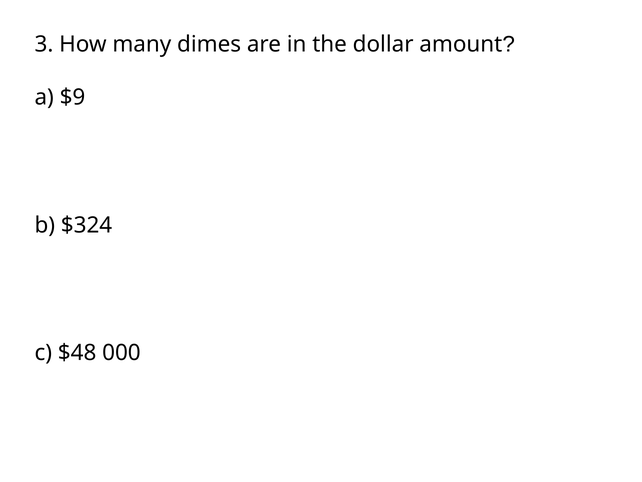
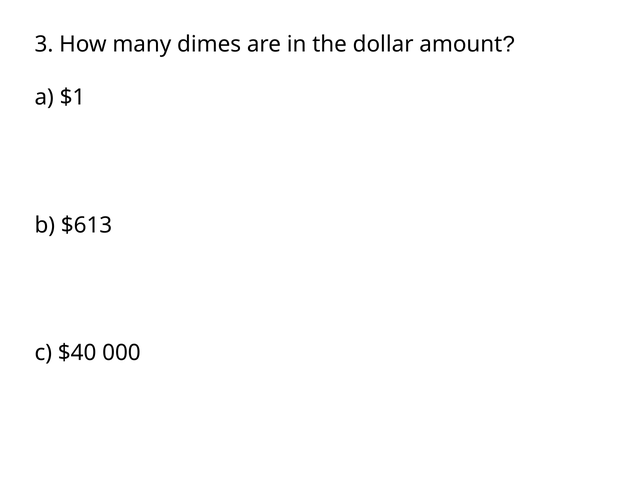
$9: $9 -> $1 (73, 97)
$324: $324 -> $613 (87, 225)
$48: $48 -> $40 (77, 353)
